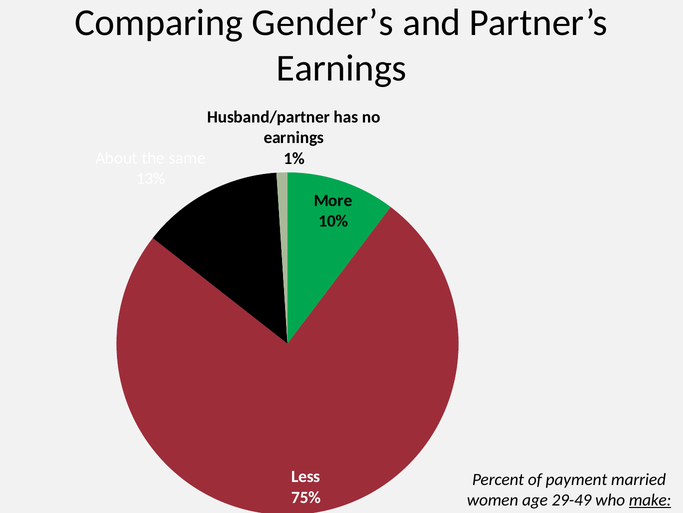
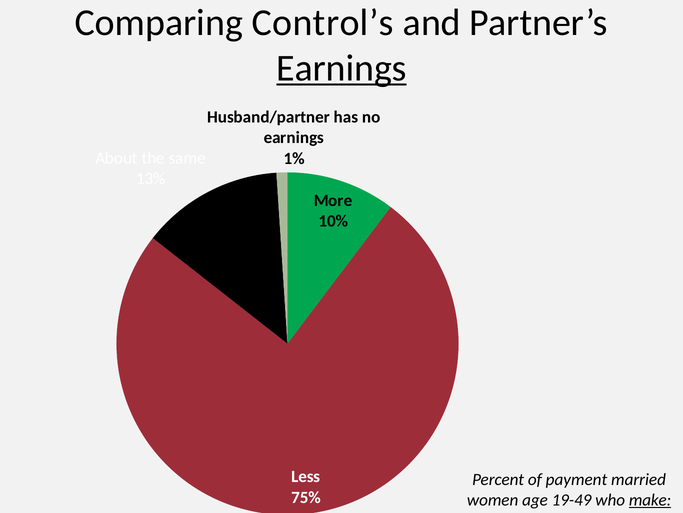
Gender’s: Gender’s -> Control’s (323, 23)
Earnings underline: none -> present (342, 68)
29-49: 29-49 -> 19-49 (572, 499)
